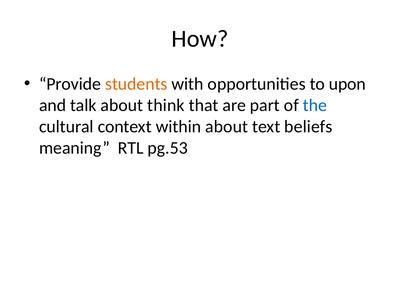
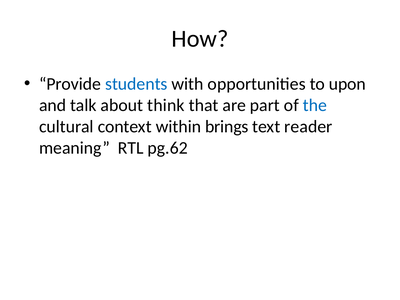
students colour: orange -> blue (136, 84)
within about: about -> brings (227, 127)
beliefs: beliefs -> reader (308, 127)
pg.53: pg.53 -> pg.62 (168, 148)
